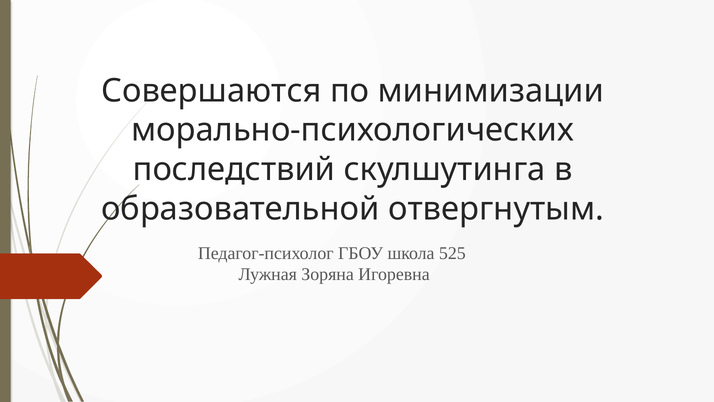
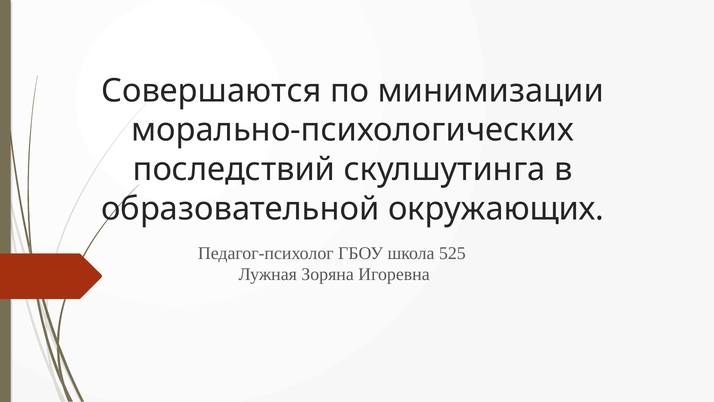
отвергнутым: отвергнутым -> окружающих (496, 209)
